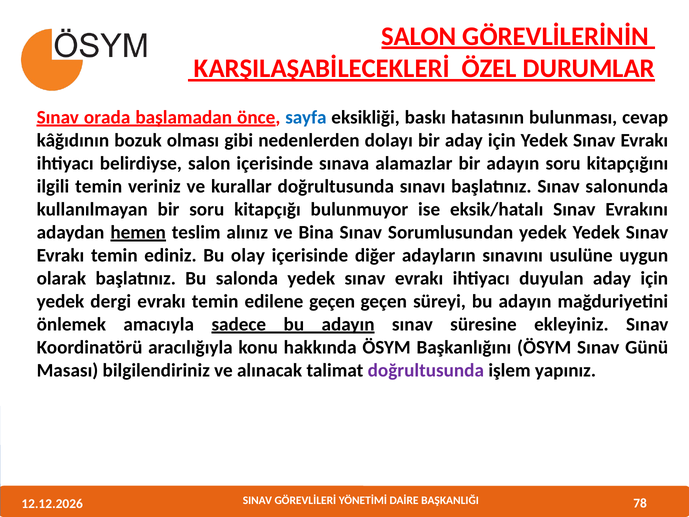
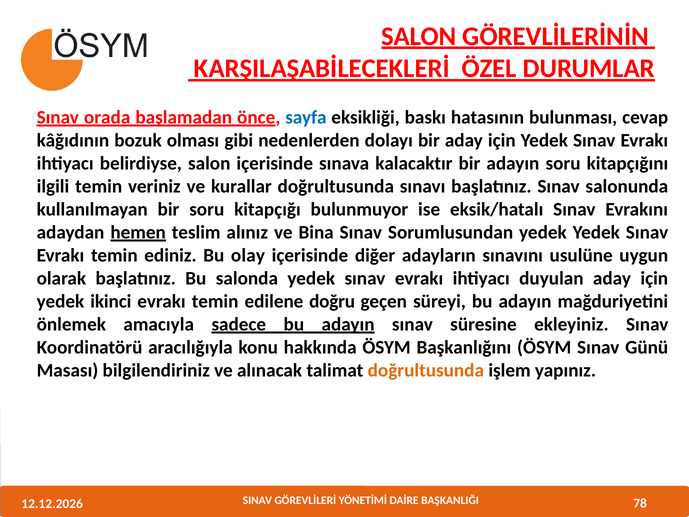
alamazlar: alamazlar -> kalacaktır (414, 163)
dergi: dergi -> ikinci (111, 301)
edilene geçen: geçen -> doğru (332, 301)
doğrultusunda colour: purple -> orange (426, 370)
